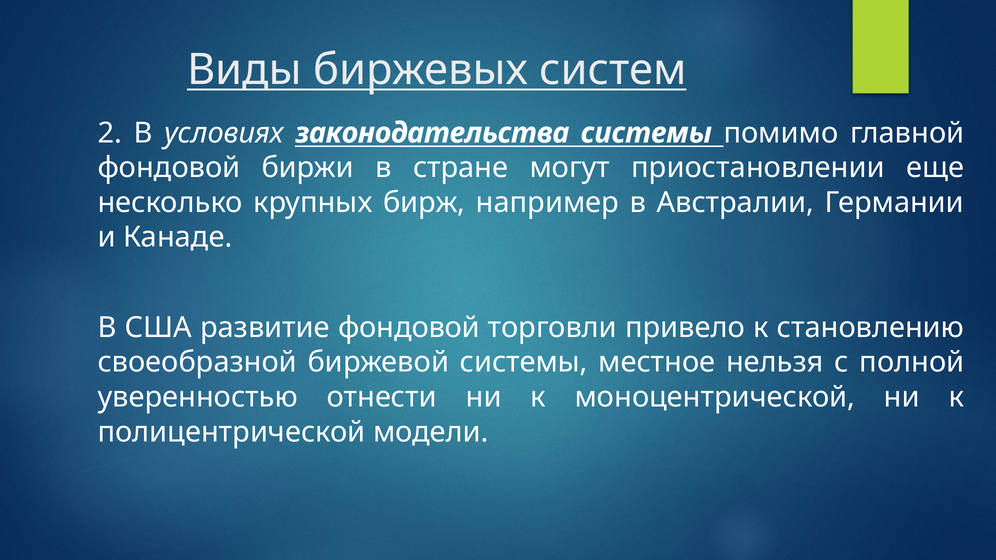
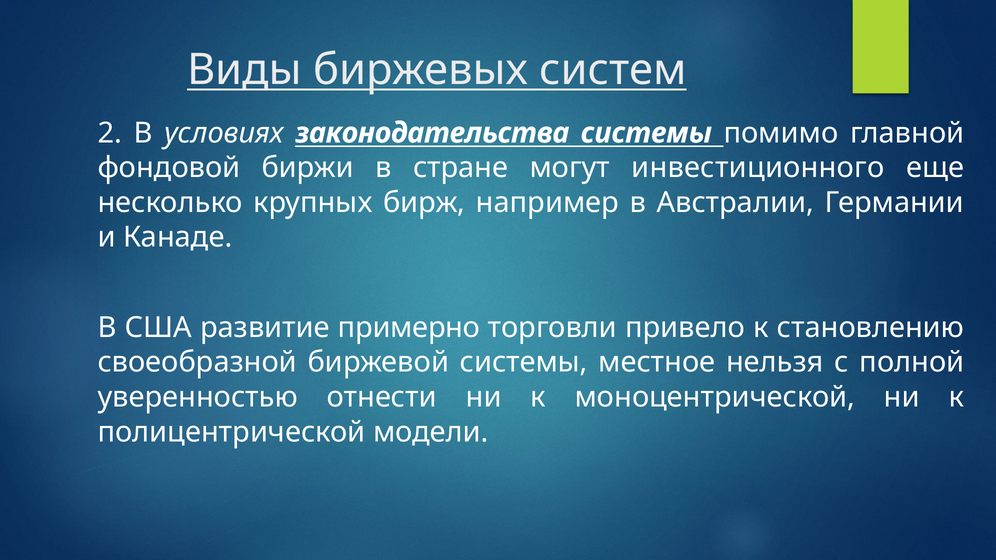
приостановлении: приостановлении -> инвестиционного (758, 168)
развитие фондовой: фондовой -> примерно (409, 328)
